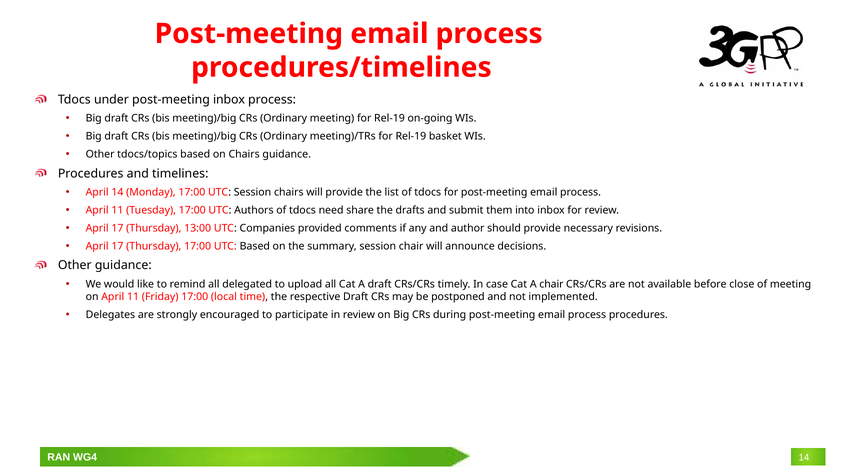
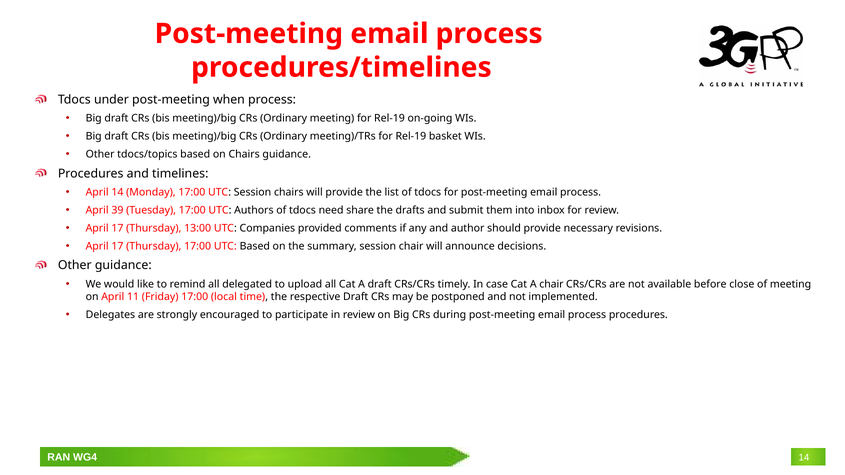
post-meeting inbox: inbox -> when (229, 100)
11: 11 -> 39 (117, 211)
